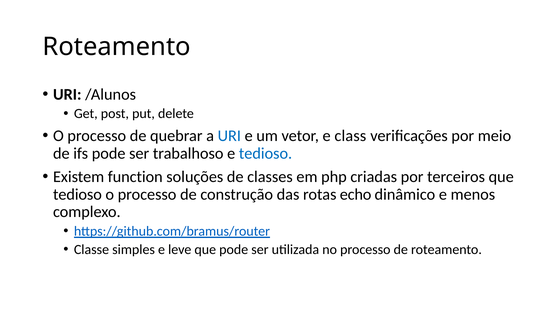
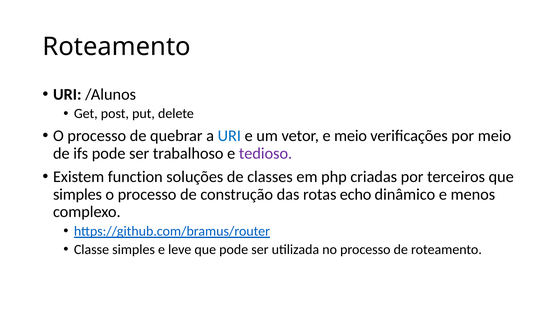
e class: class -> meio (351, 136)
tedioso colour: blue -> purple (266, 153)
tedioso: tedioso -> simples (77, 194)
